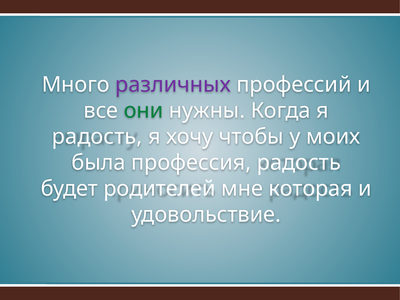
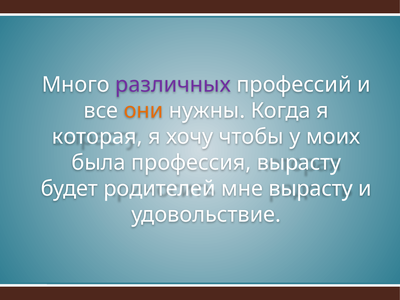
они colour: green -> orange (144, 111)
радость: радость -> которая (97, 137)
профессия радость: радость -> вырасту (299, 163)
мне которая: которая -> вырасту (311, 189)
